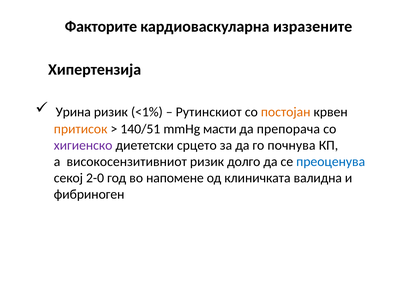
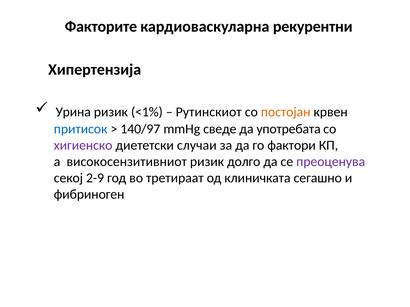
изразените: изразените -> рекурентни (313, 27)
притисок colour: orange -> blue (81, 129)
140/51: 140/51 -> 140/97 (140, 129)
масти: масти -> сведе (220, 129)
препорача: препорача -> употребата (289, 129)
срцето: срцето -> случаи (197, 146)
почнува: почнува -> фактори (292, 146)
преоценува colour: blue -> purple (331, 162)
2-0: 2-0 -> 2-9 (95, 178)
напомене: напомене -> третираат (175, 178)
валидна: валидна -> сегашно (318, 178)
